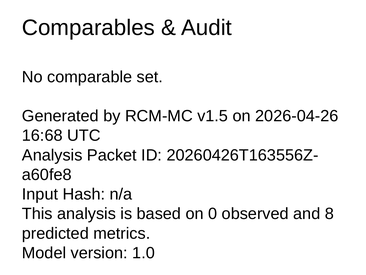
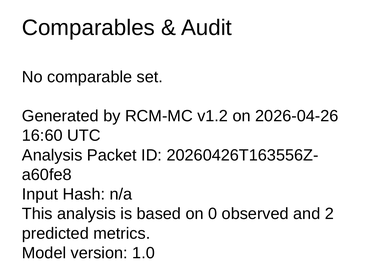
v1.5: v1.5 -> v1.2 (213, 116)
16:68: 16:68 -> 16:60 (42, 135)
8: 8 -> 2 (329, 213)
